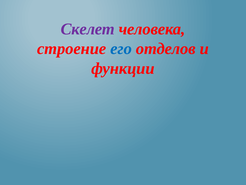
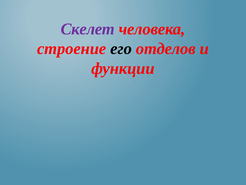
его colour: blue -> black (121, 49)
